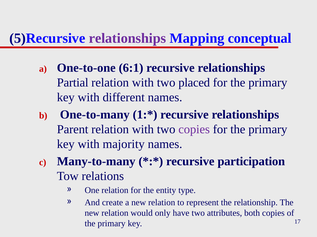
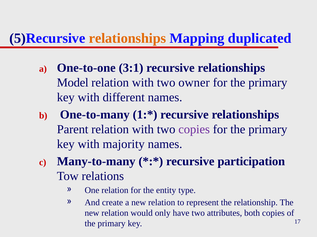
relationships colour: purple -> orange (127, 38)
conceptual: conceptual -> duplicated (260, 38)
6:1: 6:1 -> 3:1 (131, 68)
Partial: Partial -> Model (73, 83)
placed: placed -> owner (194, 83)
